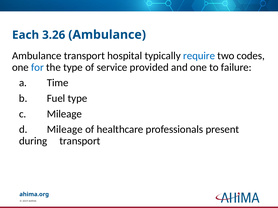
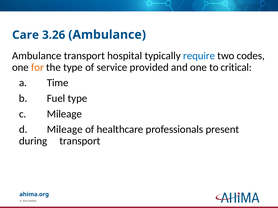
Each: Each -> Care (26, 35)
for colour: blue -> orange (37, 67)
failure: failure -> critical (236, 67)
